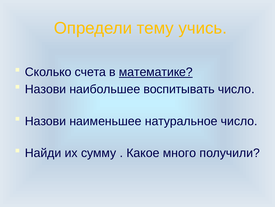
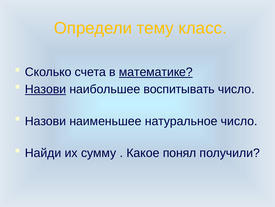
учись: учись -> класс (203, 28)
Назови underline: none -> present (46, 89)
много: много -> понял (180, 153)
